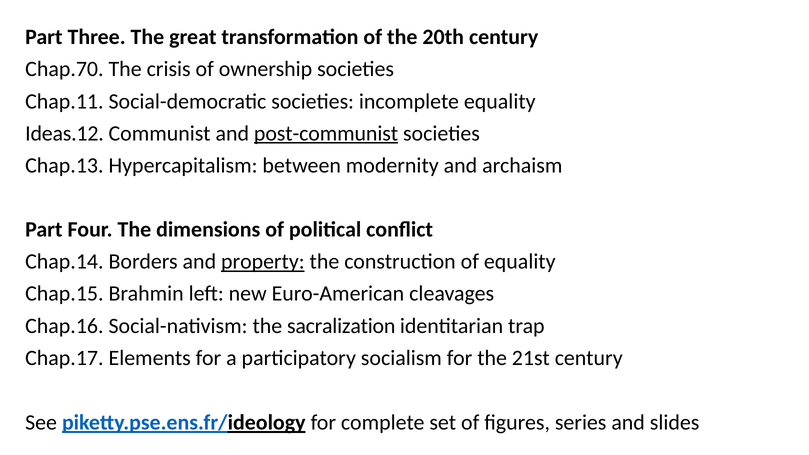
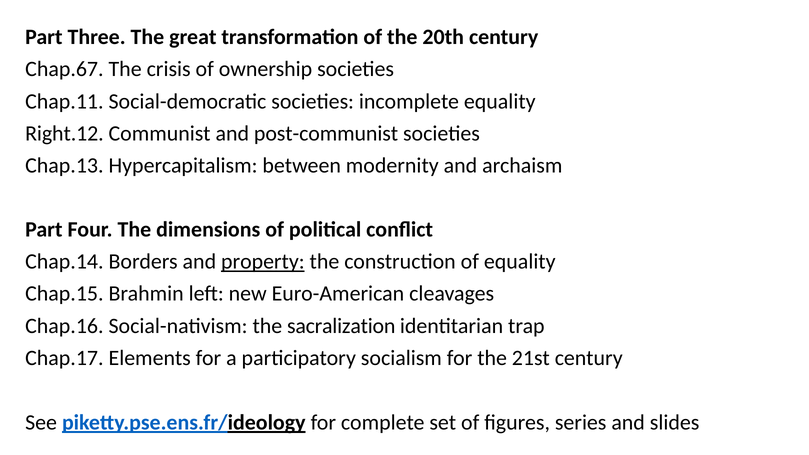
Chap.70: Chap.70 -> Chap.67 (64, 69)
Ideas.12: Ideas.12 -> Right.12 (64, 133)
post-communist underline: present -> none (326, 133)
